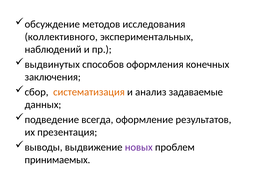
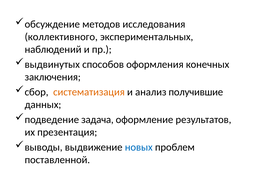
задаваемые: задаваемые -> получившие (196, 92)
всегда: всегда -> задача (97, 119)
новых colour: purple -> blue (139, 147)
принимаемых: принимаемых -> поставленной (57, 160)
